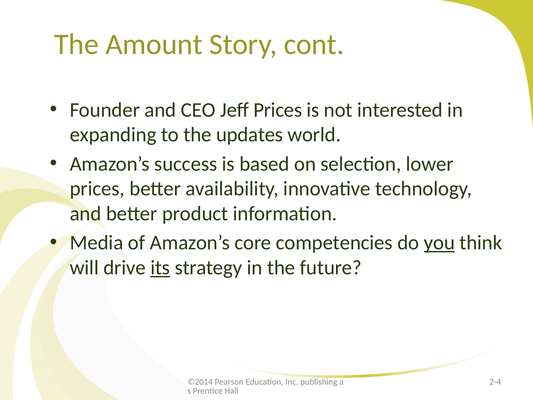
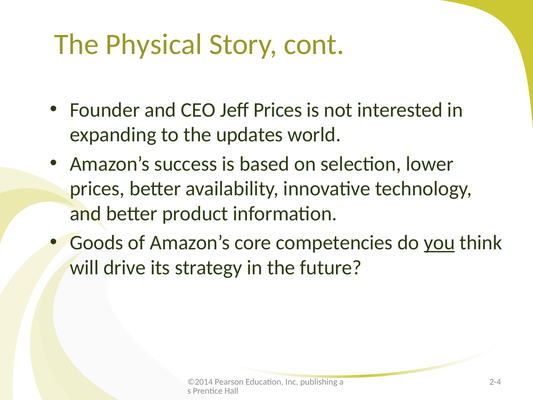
Amount: Amount -> Physical (154, 44)
Media: Media -> Goods (97, 243)
its underline: present -> none (160, 267)
